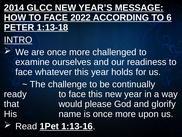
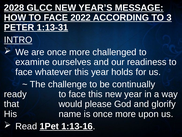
2014: 2014 -> 2028 (14, 8)
6: 6 -> 3 (169, 18)
1:13-18: 1:13-18 -> 1:13-31 (52, 27)
